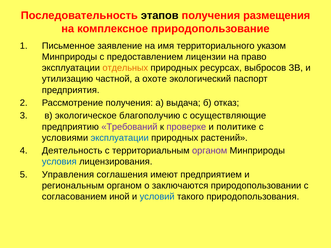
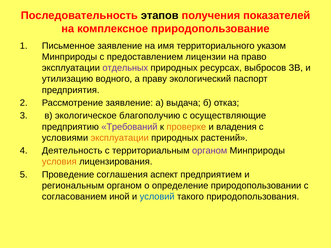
размещения: размещения -> показателей (277, 16)
отдельных colour: orange -> purple (125, 68)
частной: частной -> водного (114, 79)
охоте: охоте -> праву (155, 79)
Рассмотрение получения: получения -> заявление (129, 103)
проверке colour: purple -> orange (186, 127)
политике: политике -> владения (236, 127)
эксплуатации colour: blue -> orange (120, 138)
условия colour: blue -> orange (59, 162)
Управления: Управления -> Проведение (68, 175)
имеют: имеют -> аспект (164, 175)
заключаются: заключаются -> определение (180, 186)
